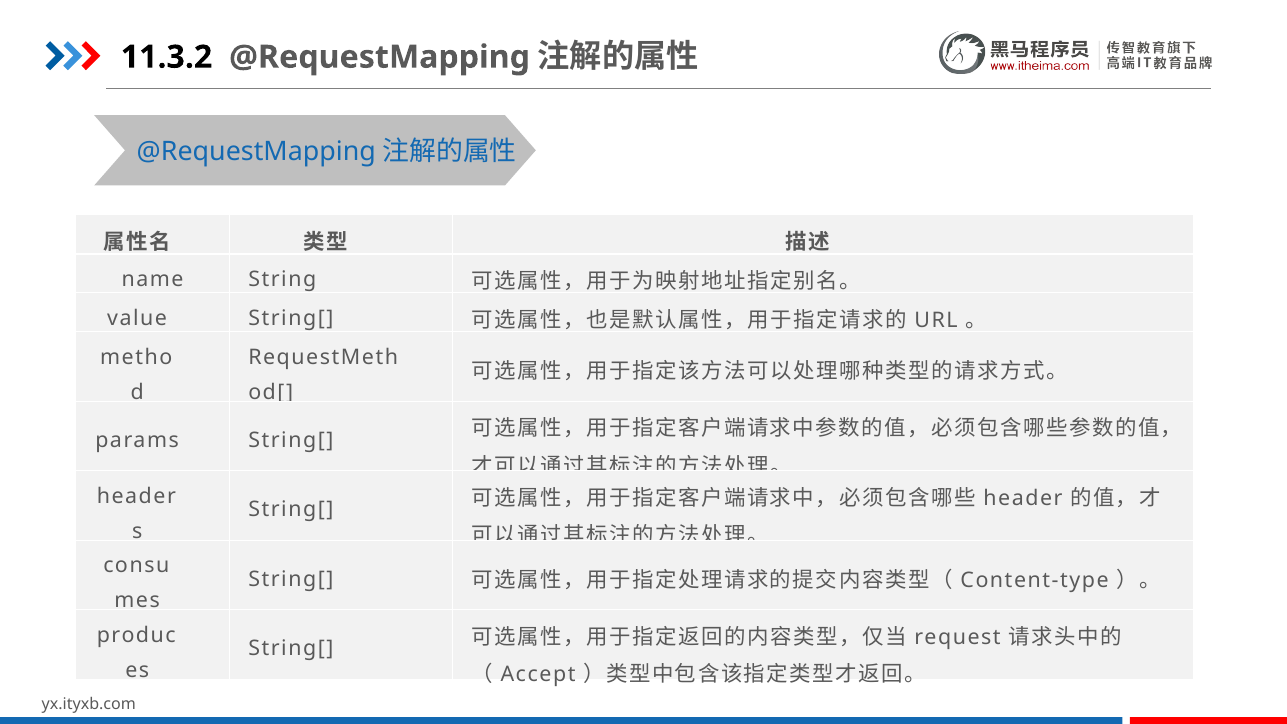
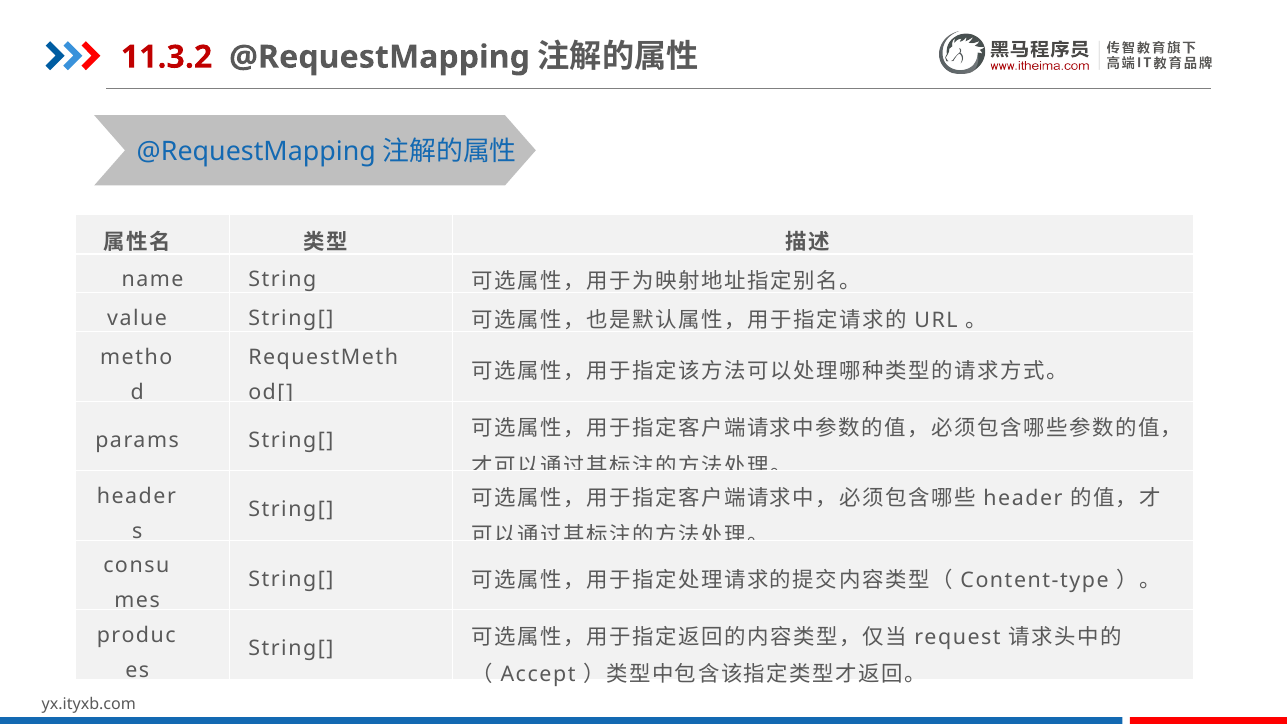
11.3.2 colour: black -> red (167, 57)
